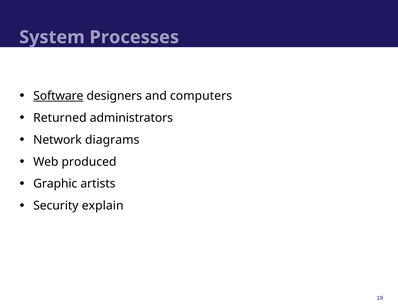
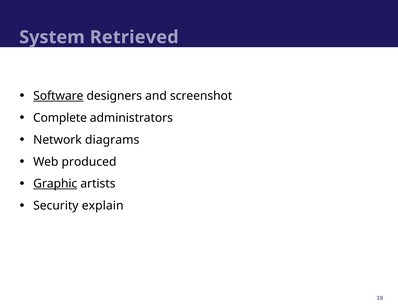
Processes: Processes -> Retrieved (134, 37)
computers: computers -> screenshot (201, 96)
Returned: Returned -> Complete (60, 118)
Graphic underline: none -> present (55, 183)
